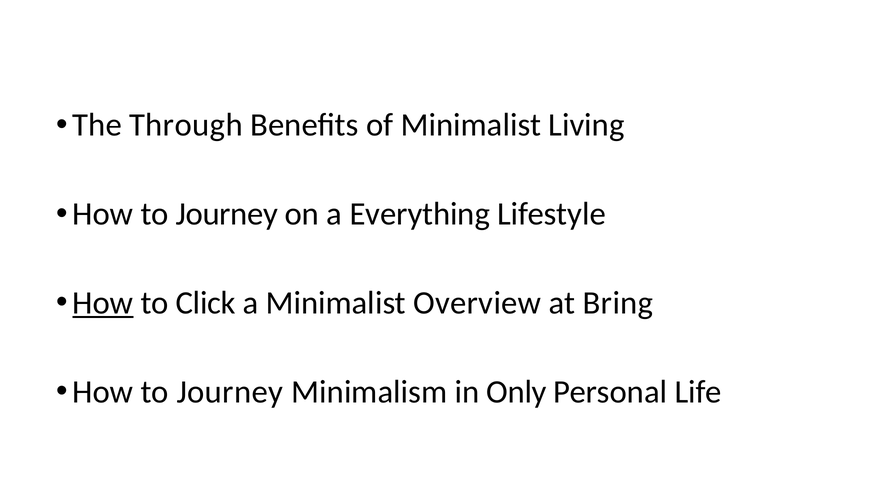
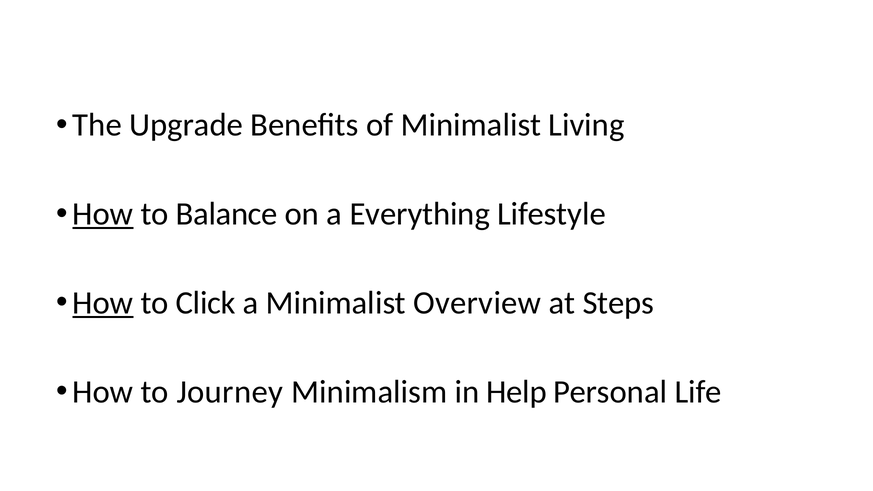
Through: Through -> Upgrade (186, 125)
How underline: none -> present (103, 214)
Journey: Journey -> Balance (227, 214)
Bring: Bring -> Steps (618, 303)
Only: Only -> Help (517, 392)
